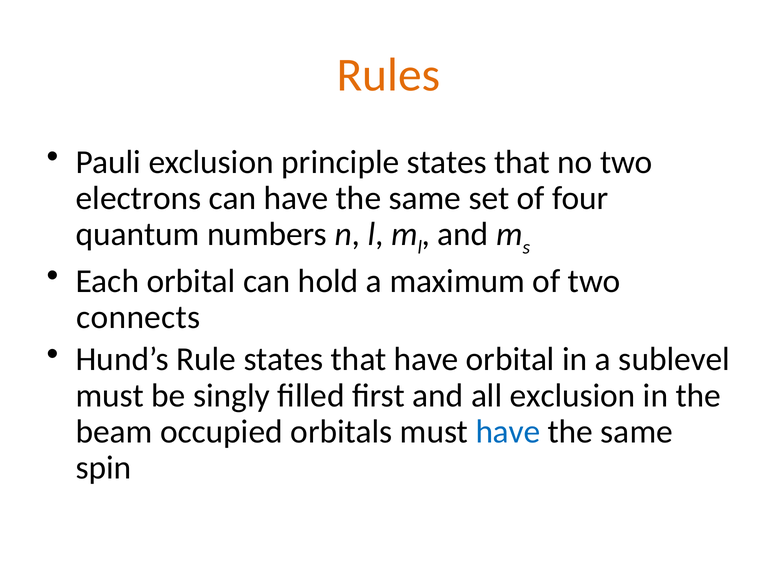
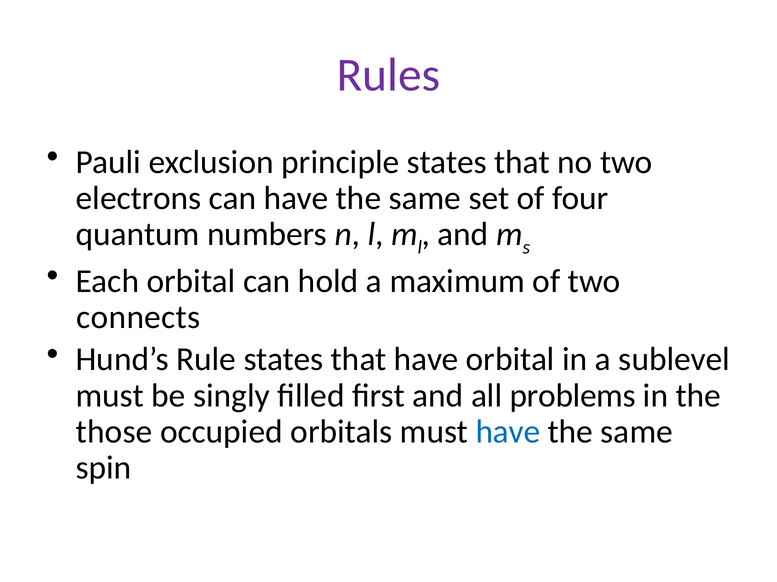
Rules colour: orange -> purple (388, 75)
all exclusion: exclusion -> problems (573, 396)
beam: beam -> those (114, 432)
